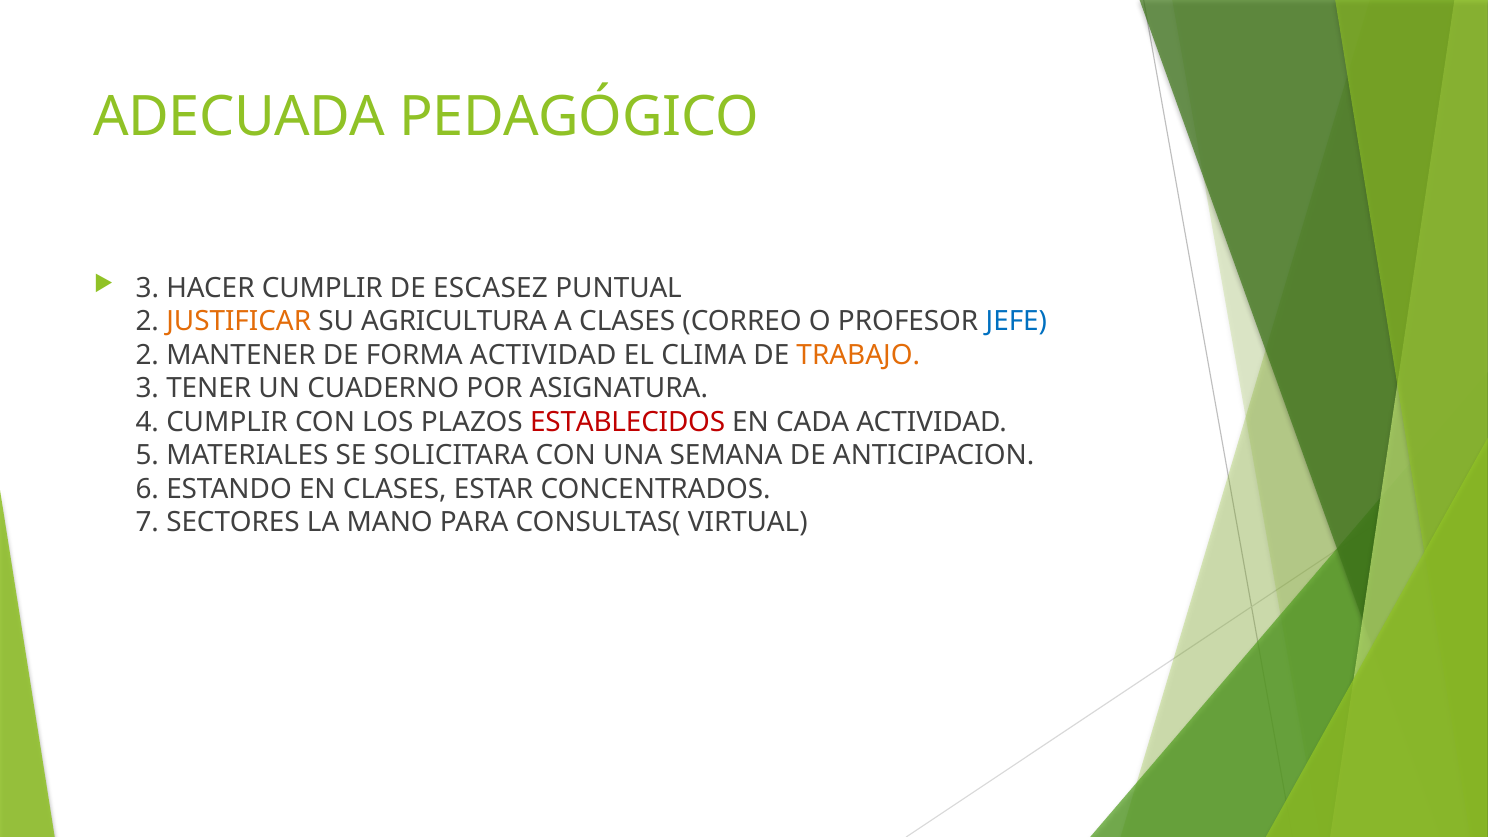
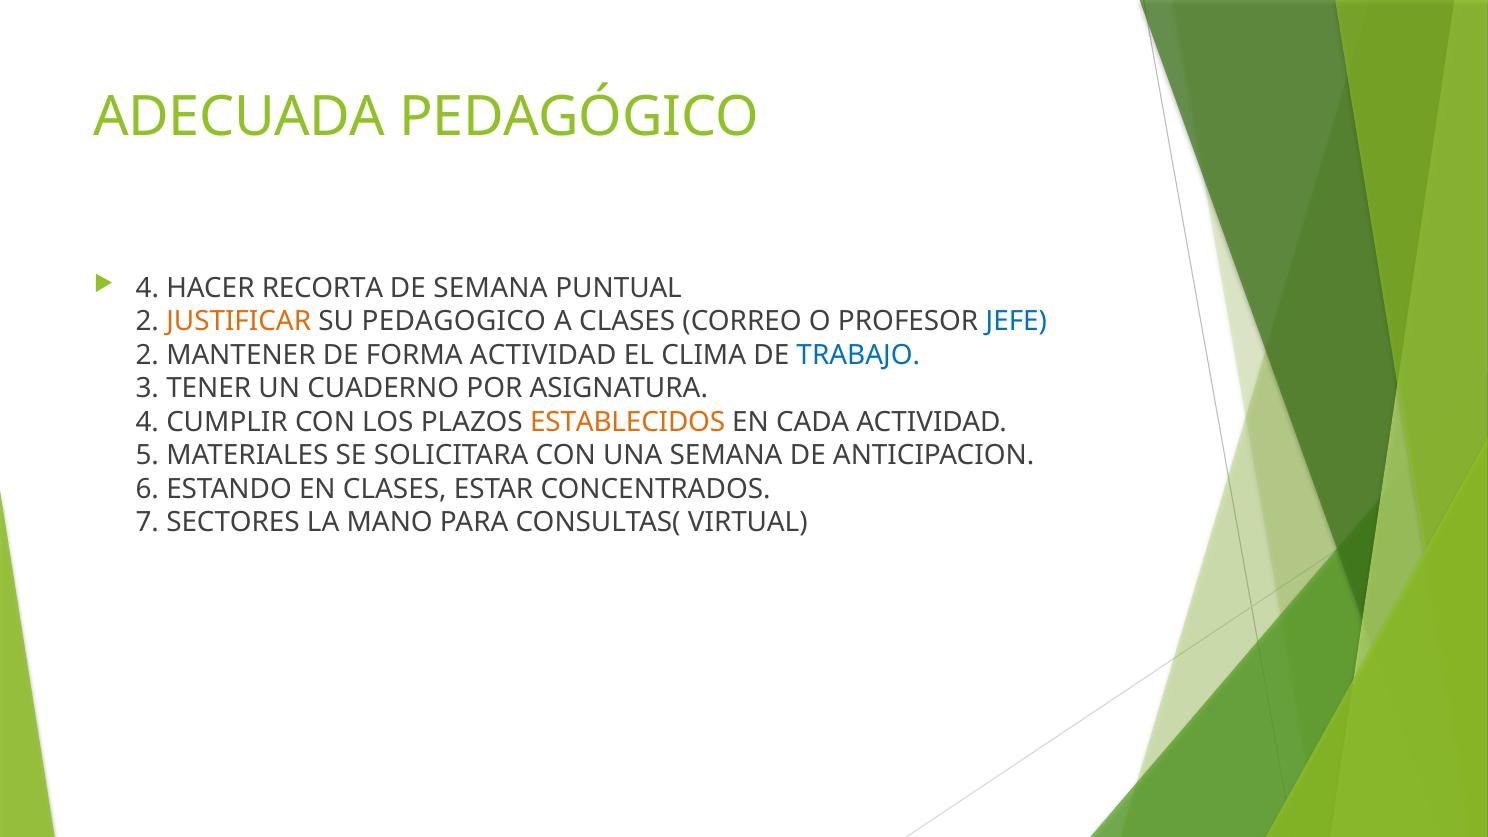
3: 3 -> 4 (147, 288)
HACER CUMPLIR: CUMPLIR -> RECORTA (322, 288)
DE ESCASEZ: ESCASEZ -> SEMANA (490, 288)
AGRICULTURA: AGRICULTURA -> PEDAGOGICO (454, 321)
TRABAJO colour: orange -> blue (858, 355)
ESTABLECIDOS colour: red -> orange (628, 422)
